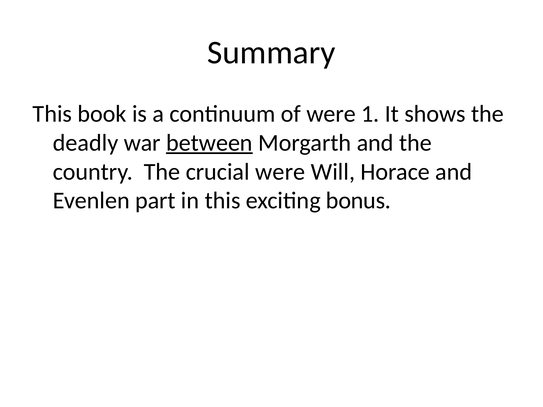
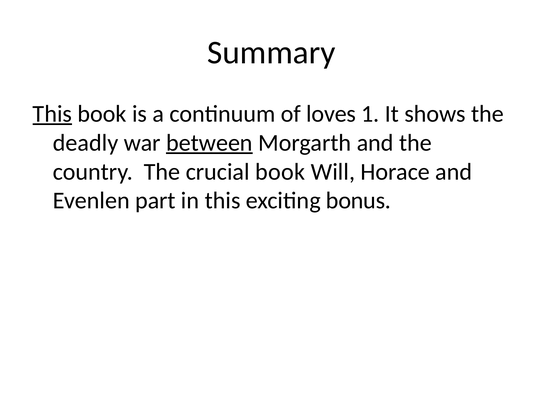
This underline: none -> present (52, 114)
of were: were -> loves (331, 114)
crucial were: were -> book (280, 172)
